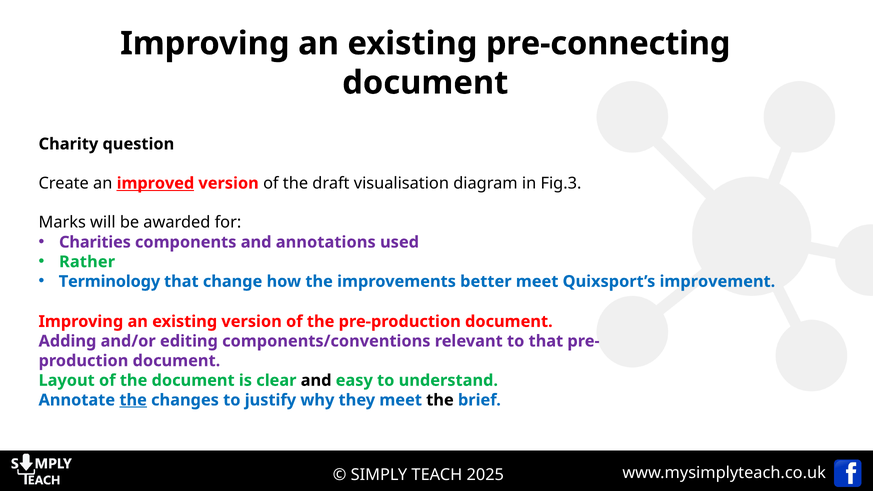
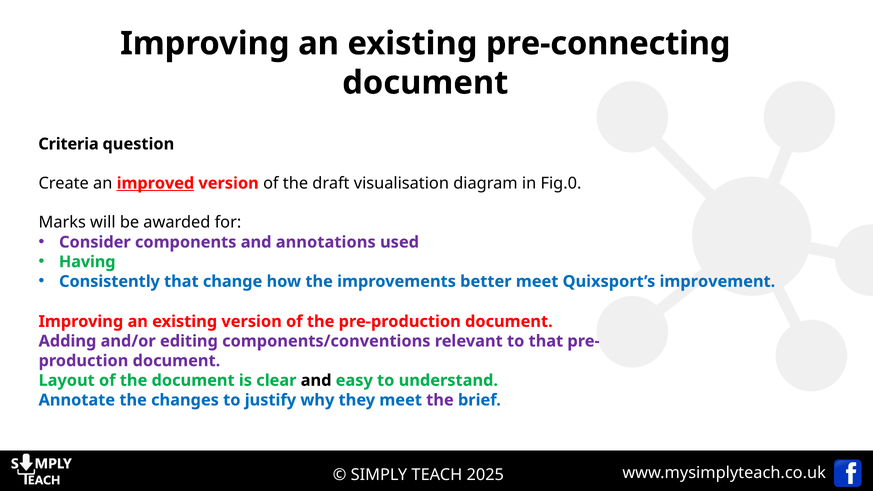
Charity: Charity -> Criteria (68, 144)
Fig.3: Fig.3 -> Fig.0 (561, 183)
Charities: Charities -> Consider (95, 242)
Rather: Rather -> Having (87, 262)
Terminology: Terminology -> Consistently (109, 281)
the underline: present -> none (133, 400)
the colour: black -> purple (440, 400)
